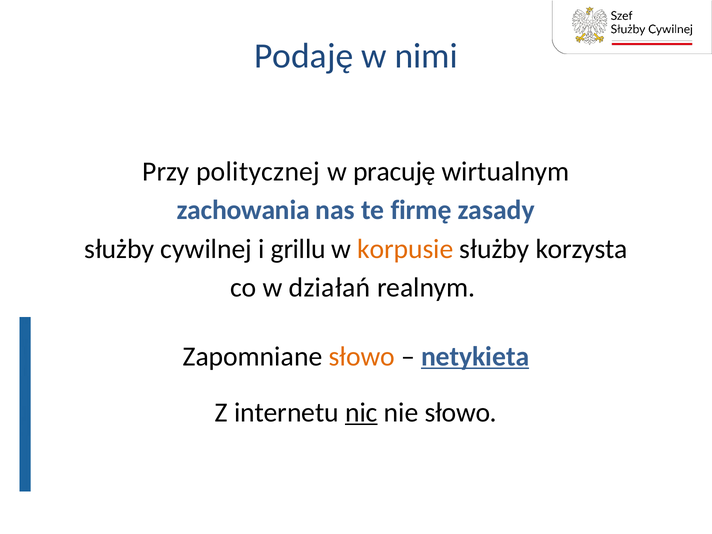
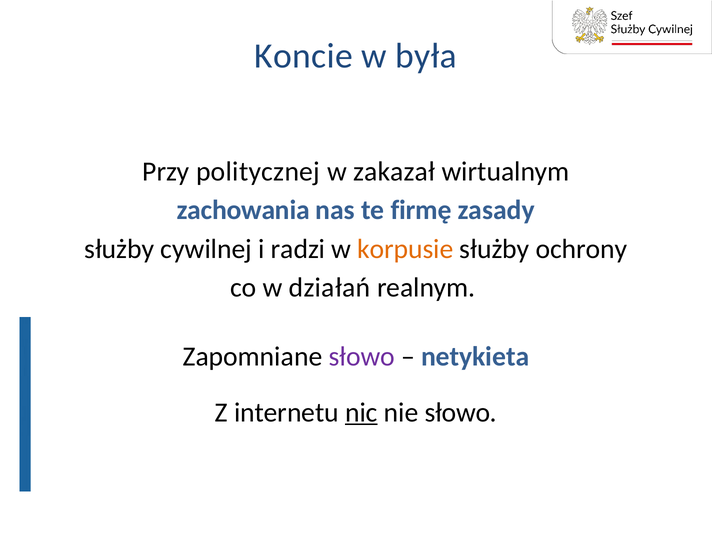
Podaję: Podaję -> Koncie (303, 56)
nimi: nimi -> była (426, 56)
pracuję: pracuję -> zakazał (394, 171)
grillu: grillu -> radzi (298, 249)
korzysta: korzysta -> ochrony (582, 249)
słowo colour: orange -> purple (362, 356)
netykieta underline: present -> none (475, 356)
